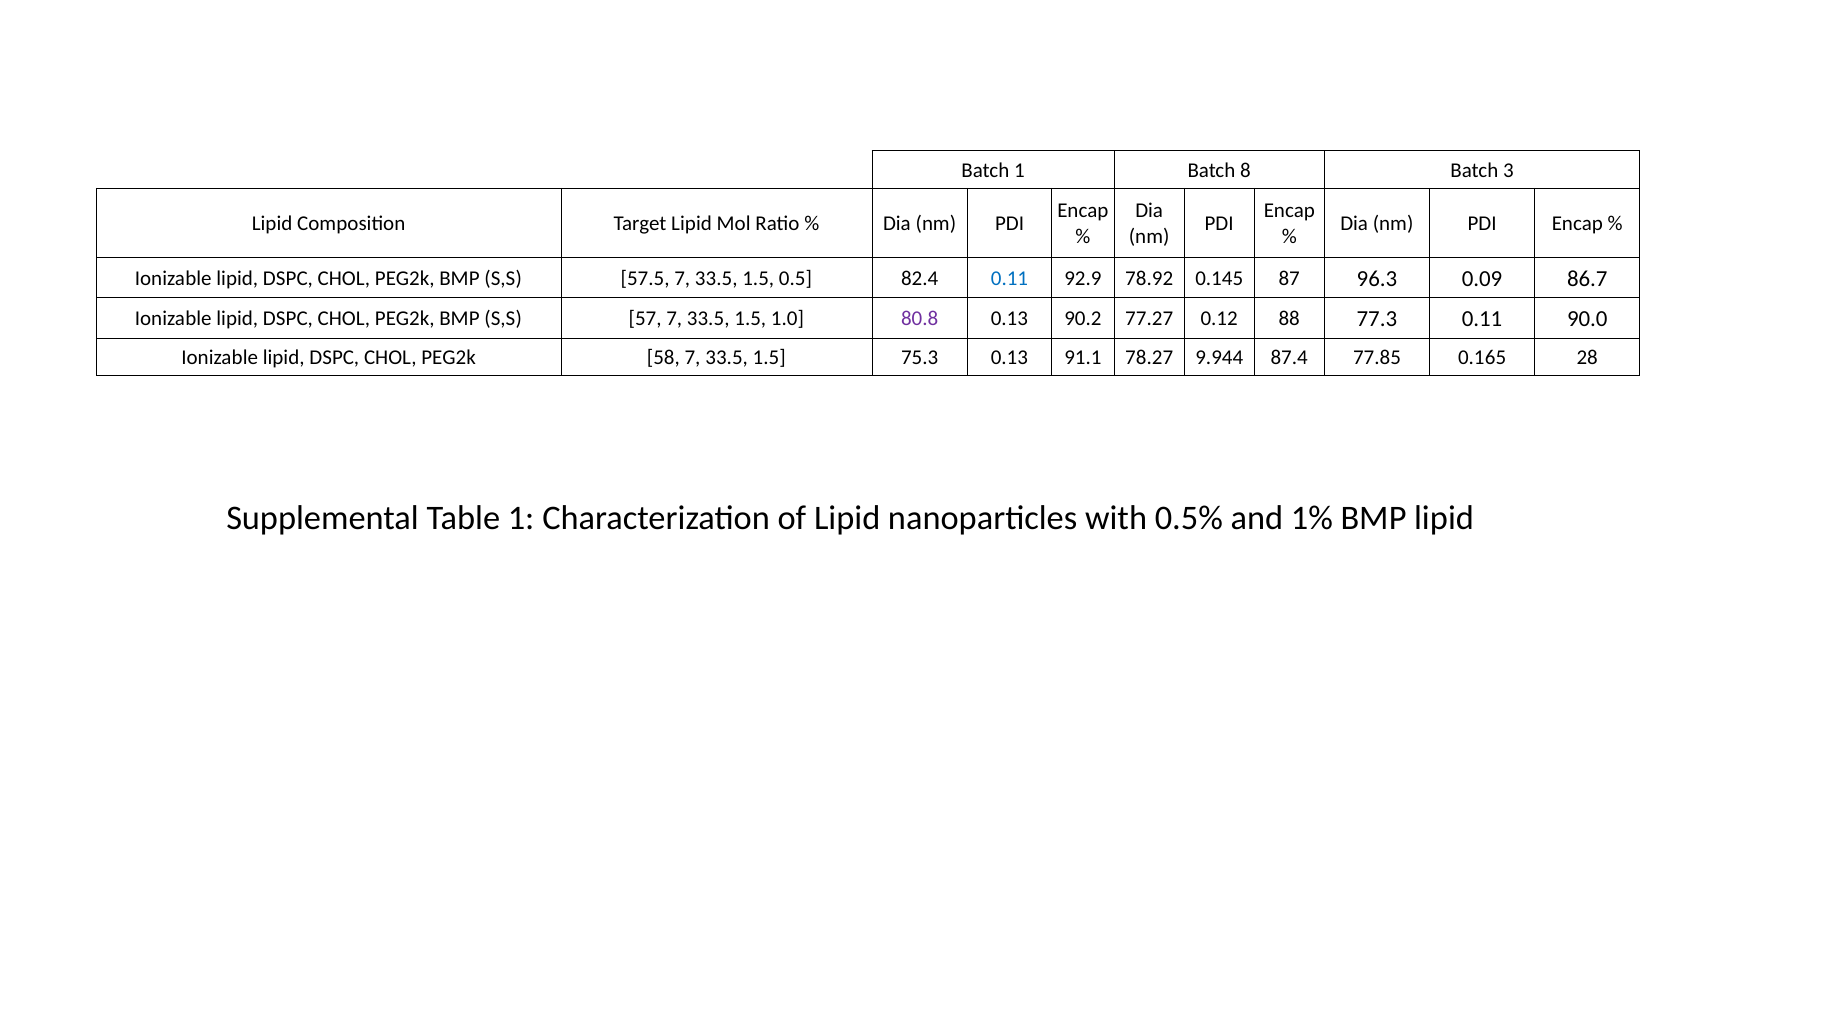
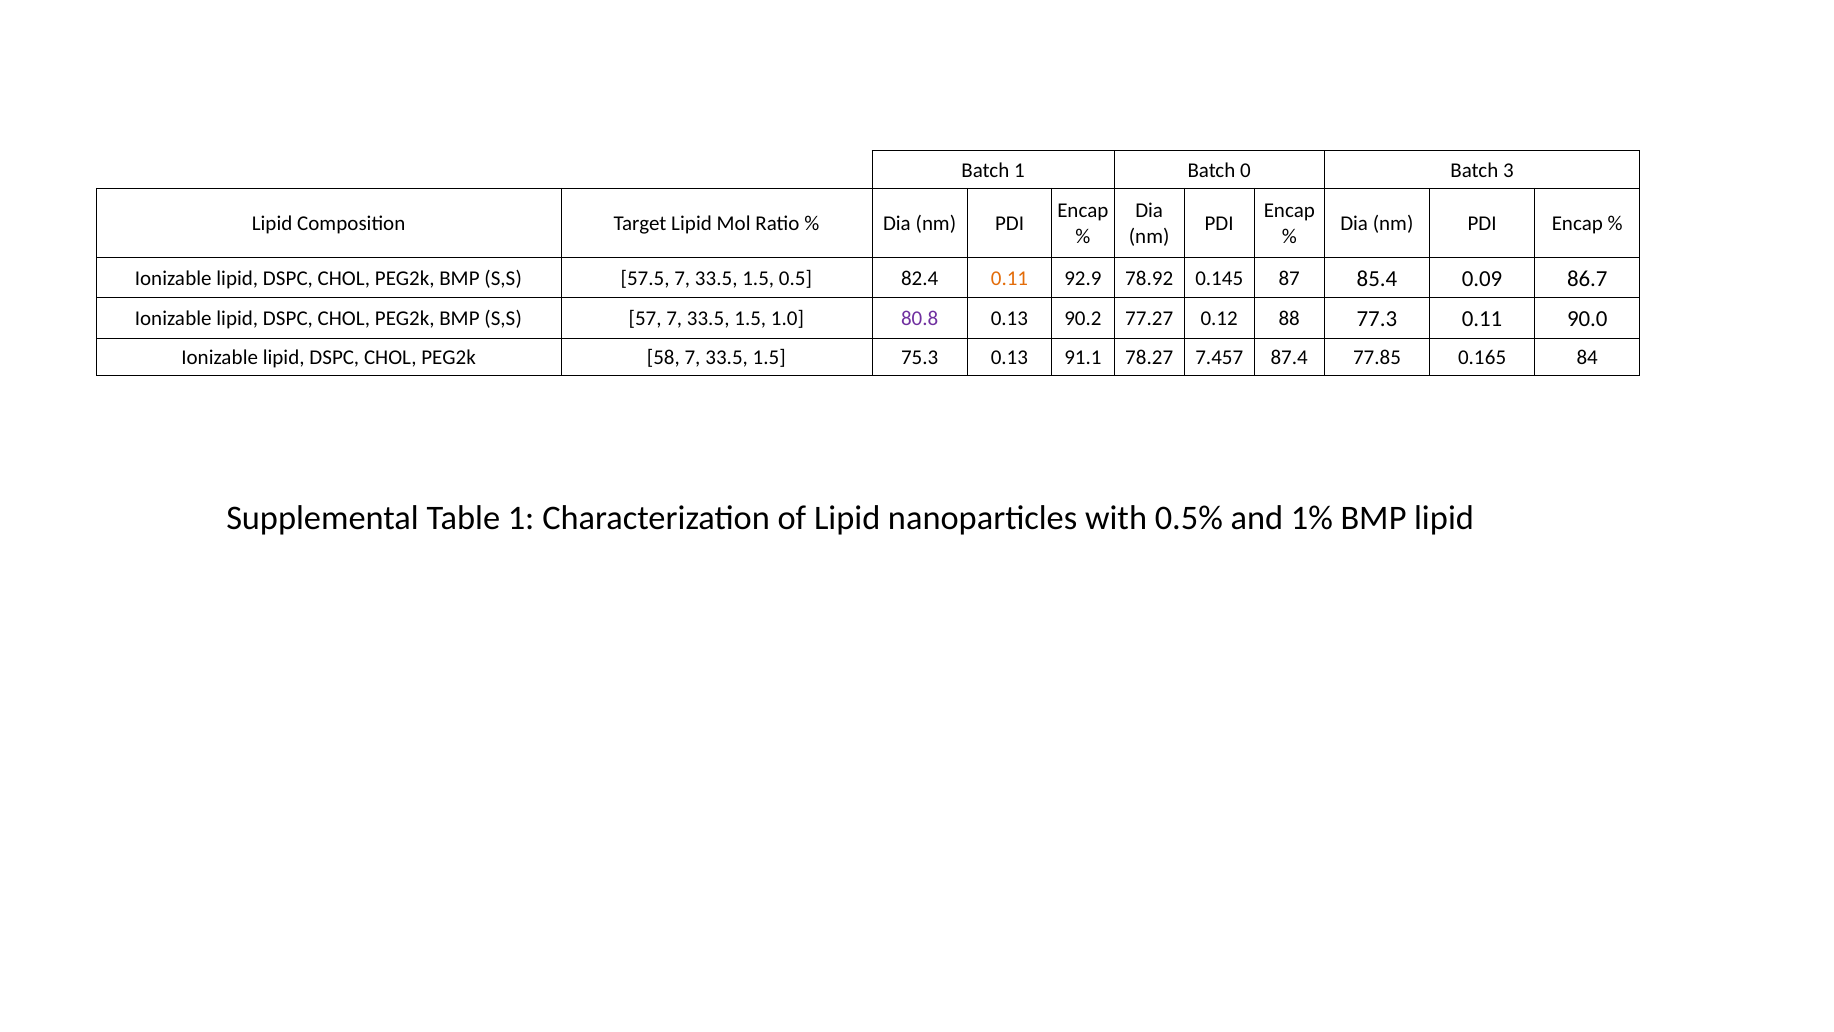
8: 8 -> 0 (1245, 170)
0.11 colour: blue -> orange (1009, 278)
96.3: 96.3 -> 85.4 (1377, 278)
9.944: 9.944 -> 7.457 (1219, 357)
28: 28 -> 84 (1587, 357)
